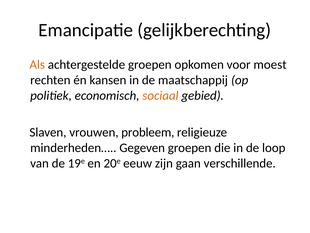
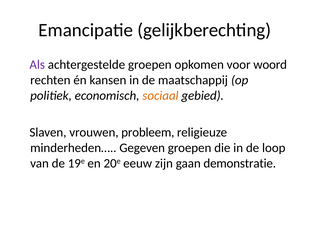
Als colour: orange -> purple (37, 64)
moest: moest -> woord (270, 64)
verschillende: verschillende -> demonstratie (240, 163)
